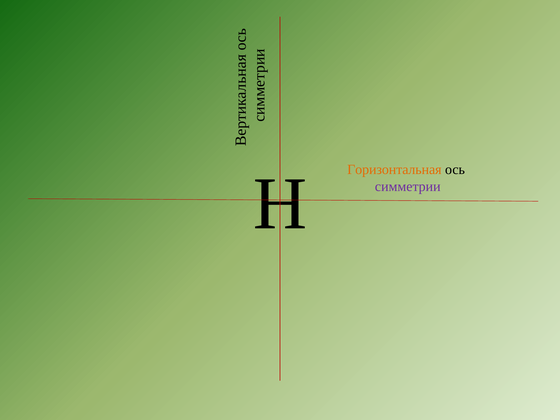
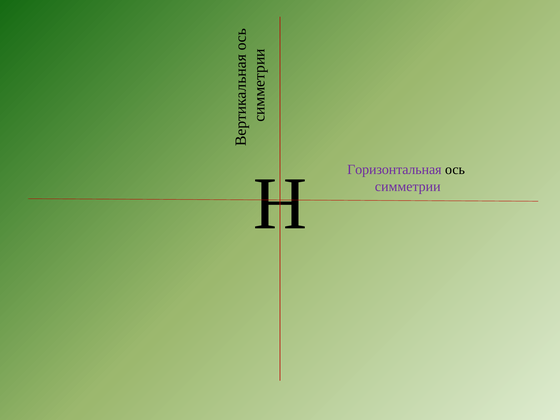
Горизонтальная colour: orange -> purple (394, 170)
